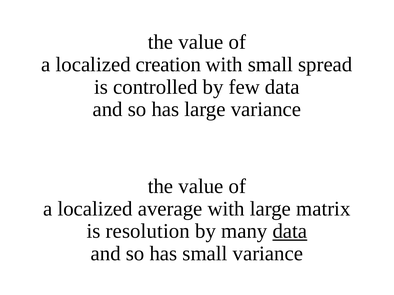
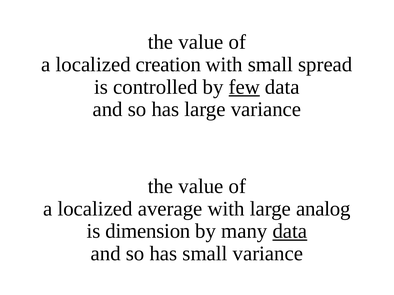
few underline: none -> present (244, 87)
matrix: matrix -> analog (323, 209)
resolution: resolution -> dimension (148, 232)
